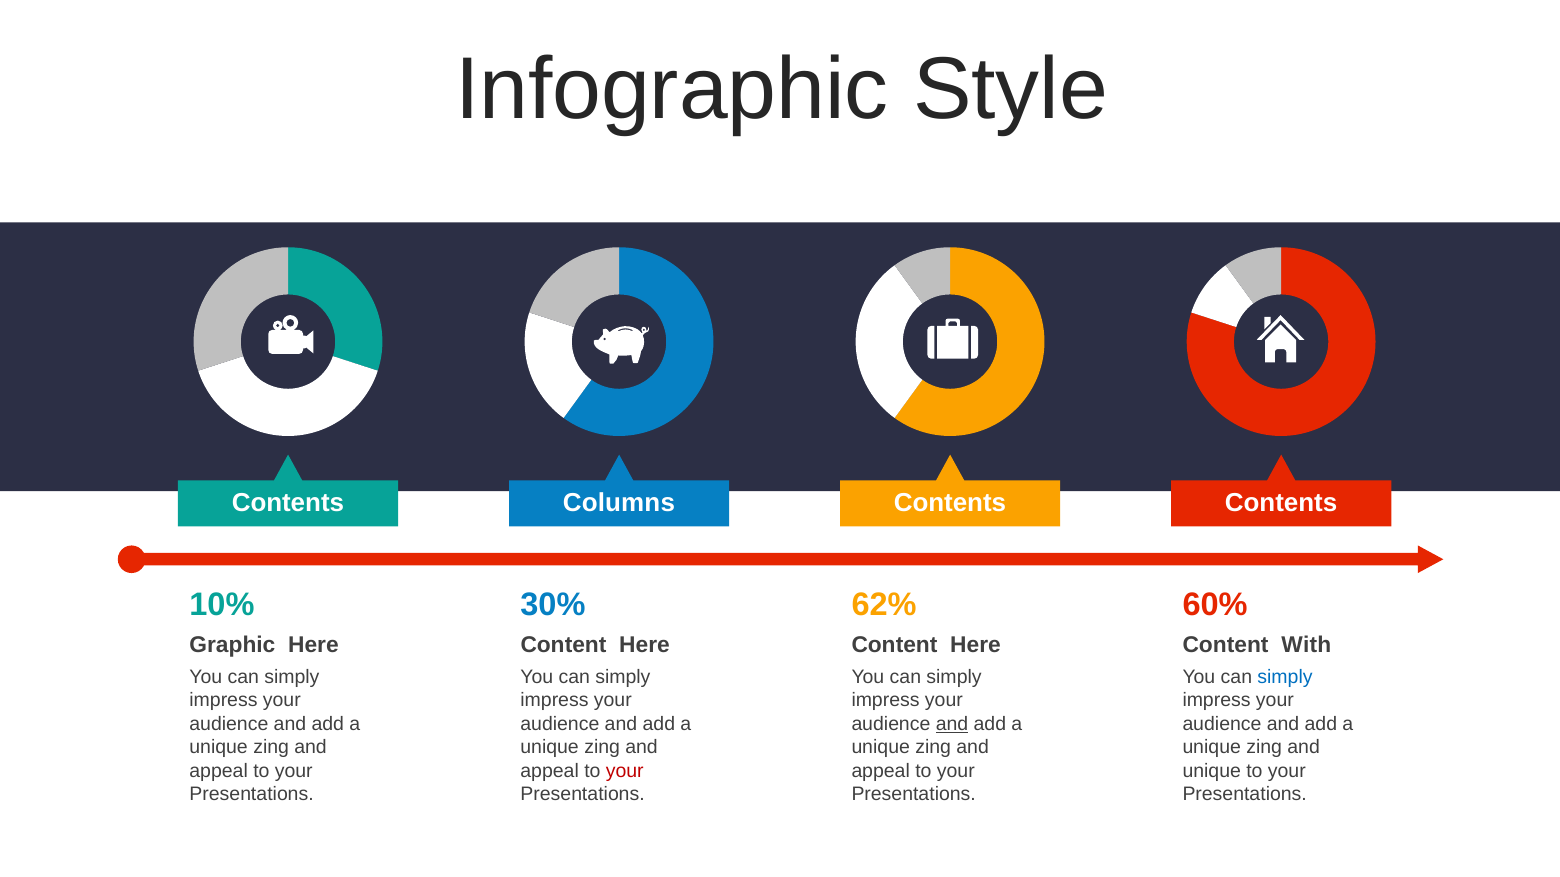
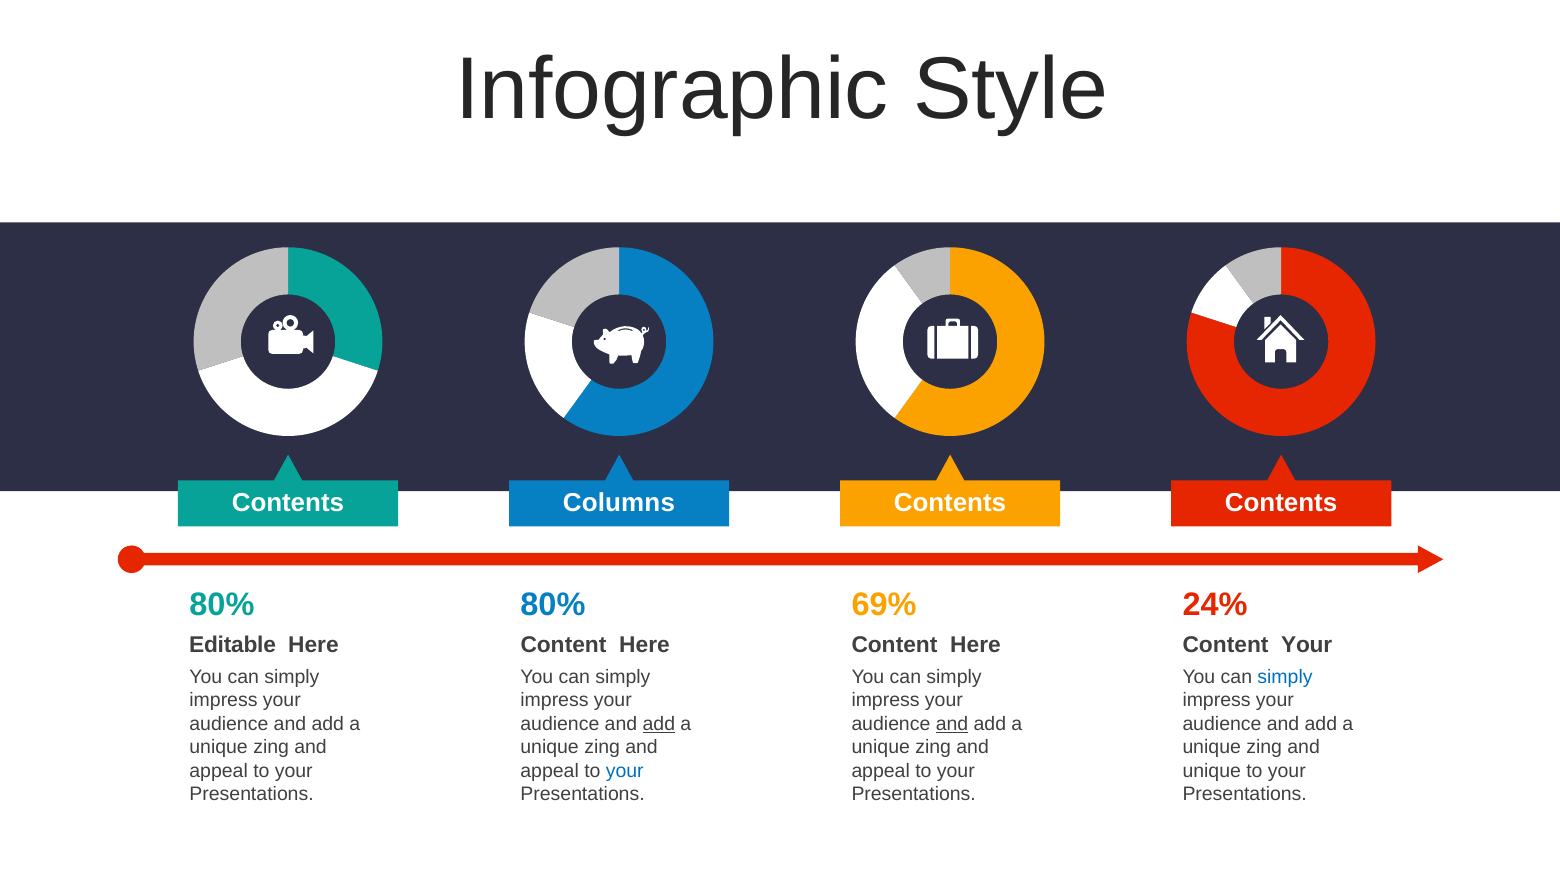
10%: 10% -> 80% (222, 605)
30%: 30% -> 80% (553, 605)
62%: 62% -> 69% (884, 605)
60%: 60% -> 24% (1215, 605)
Graphic: Graphic -> Editable (233, 645)
Content With: With -> Your (1307, 645)
add underline: none -> present (659, 724)
your colour: red -> blue (625, 771)
